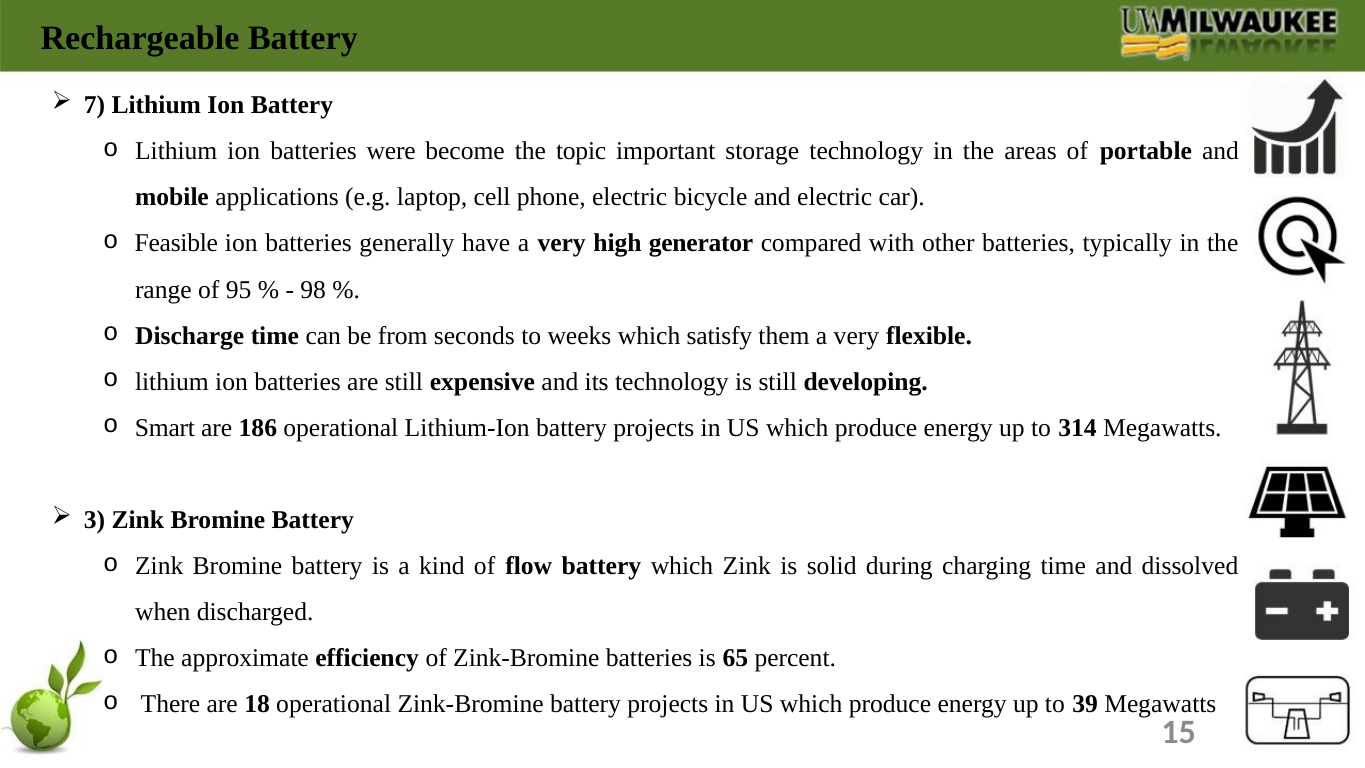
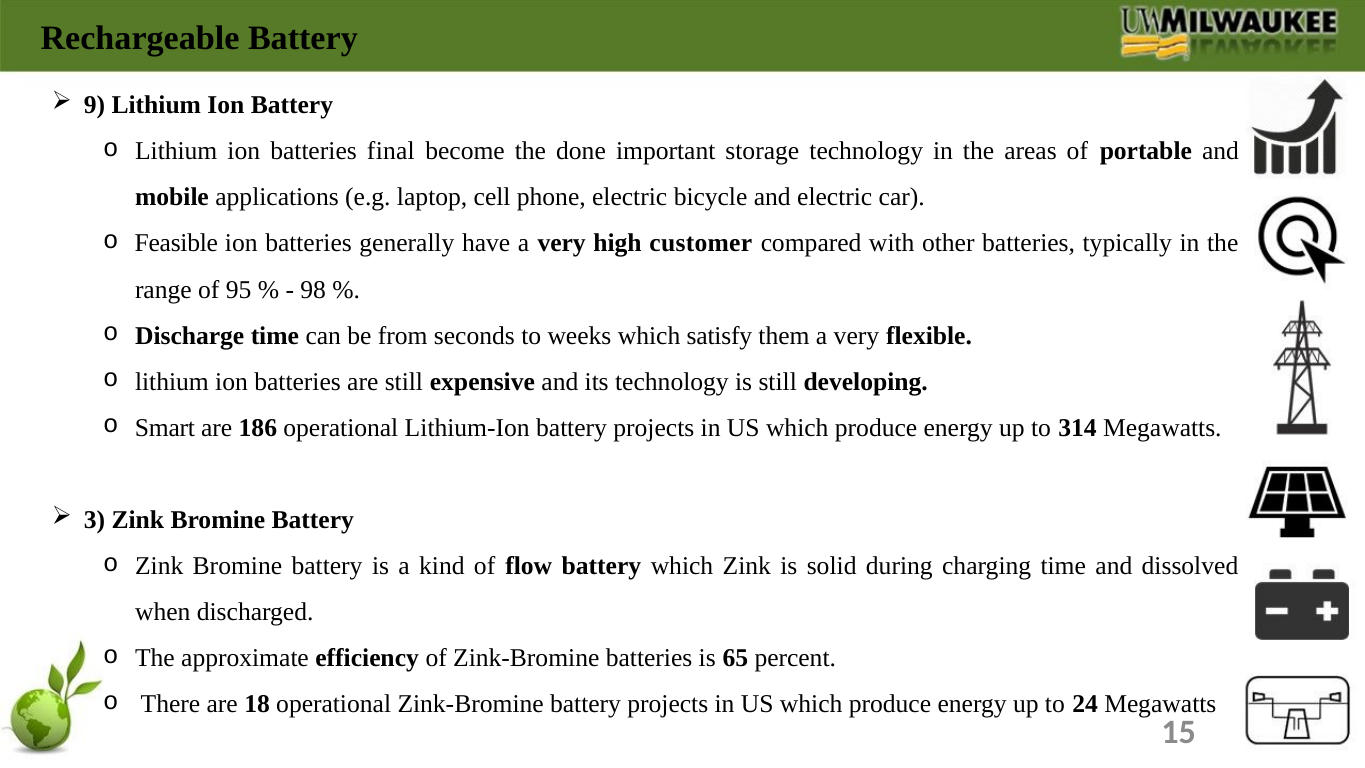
7: 7 -> 9 (95, 105)
were: were -> final (391, 151)
topic: topic -> done (581, 151)
generator: generator -> customer (701, 243)
39: 39 -> 24 (1085, 704)
